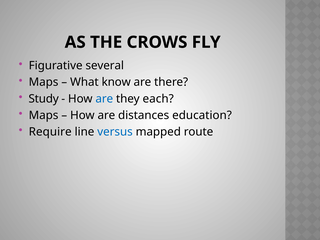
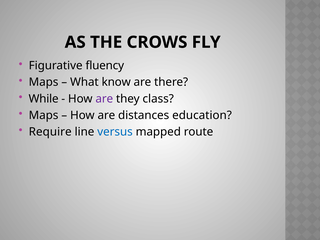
several: several -> fluency (105, 66)
Study: Study -> While (44, 99)
are colour: blue -> purple (104, 99)
each: each -> class (158, 99)
